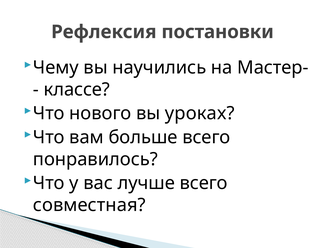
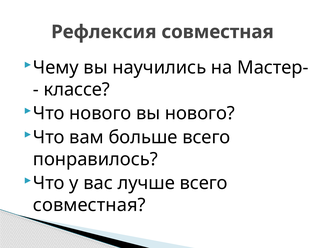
Рефлексия постановки: постановки -> совместная (218, 32)
вы уроках: уроках -> нового (200, 113)
